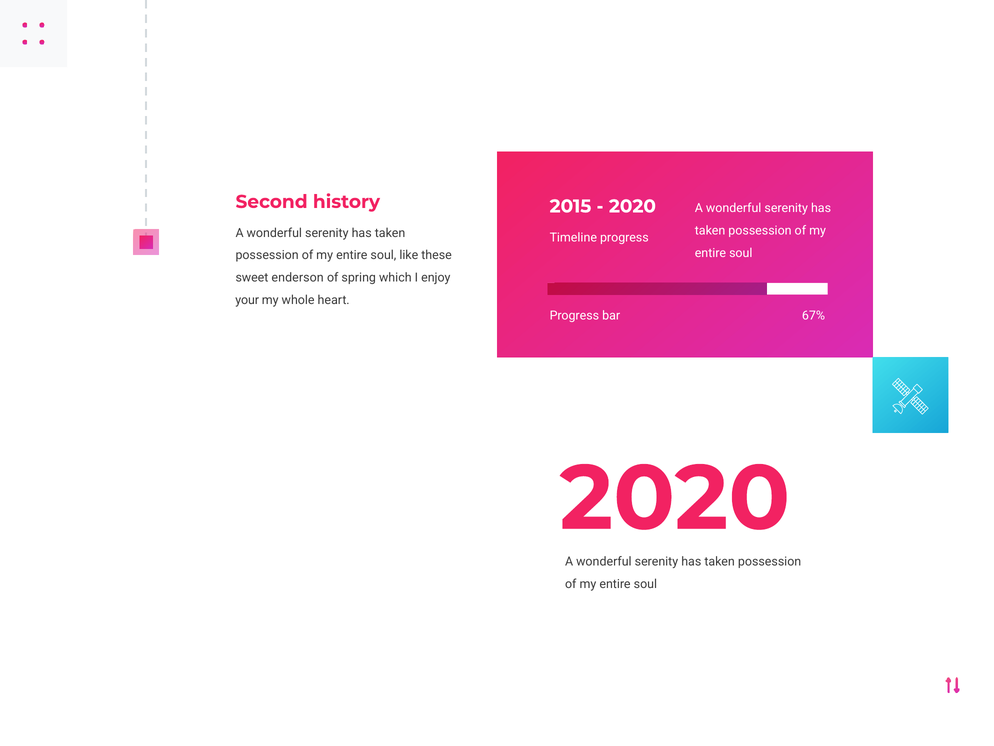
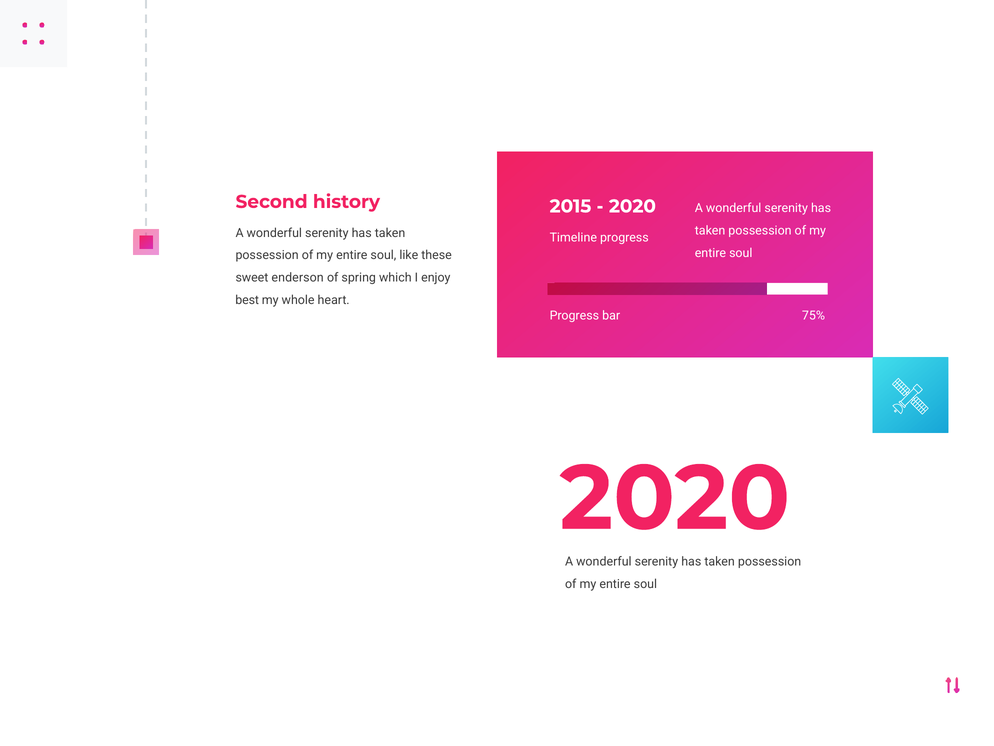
your: your -> best (247, 300)
67%: 67% -> 75% (814, 315)
